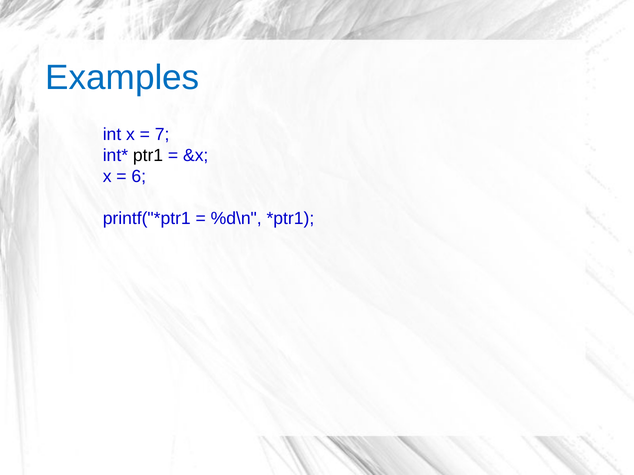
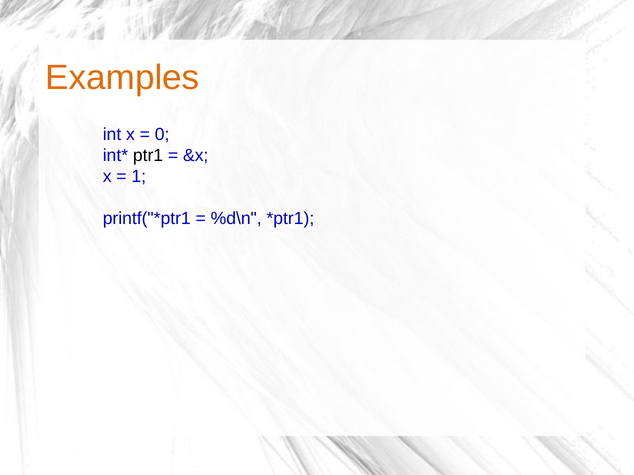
Examples colour: blue -> orange (122, 78)
7: 7 -> 0 (162, 134)
6: 6 -> 1 (139, 177)
